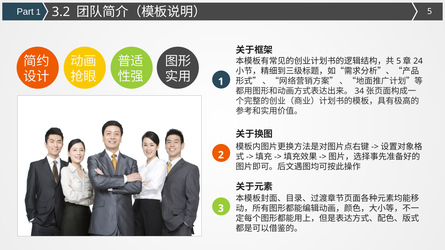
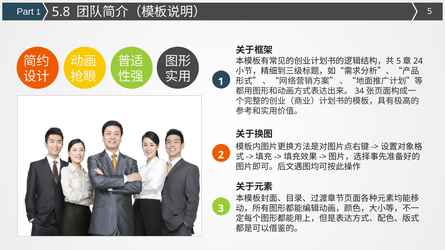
3.2: 3.2 -> 5.8 (61, 12)
